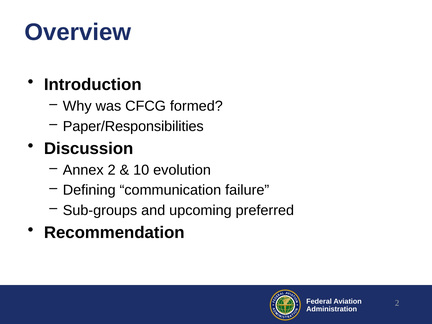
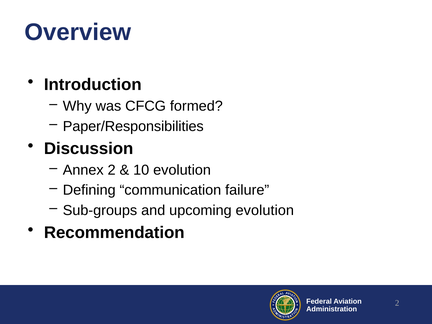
upcoming preferred: preferred -> evolution (265, 210)
